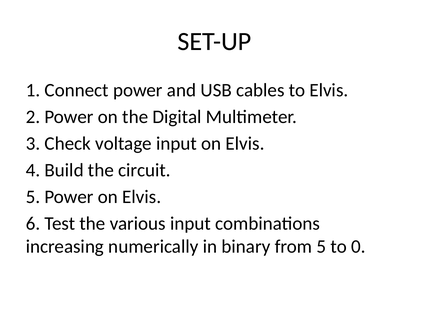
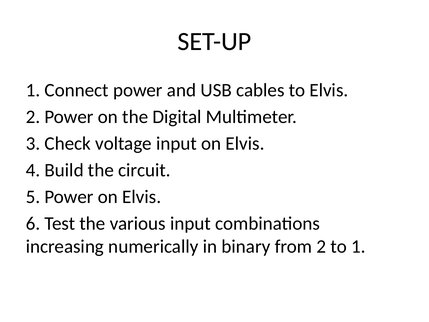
from 5: 5 -> 2 (321, 246)
to 0: 0 -> 1 (358, 246)
